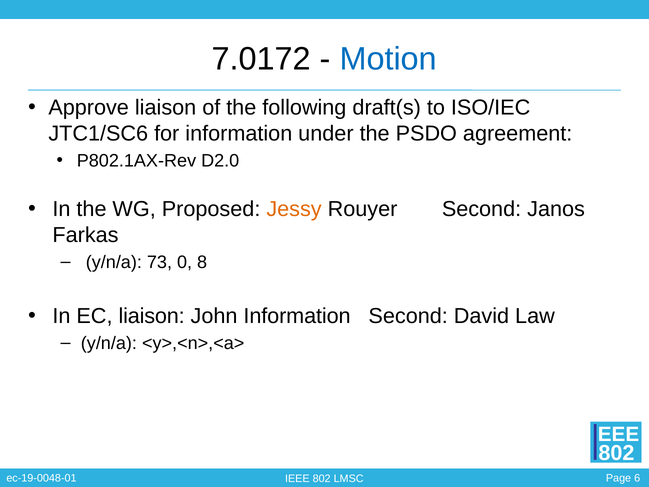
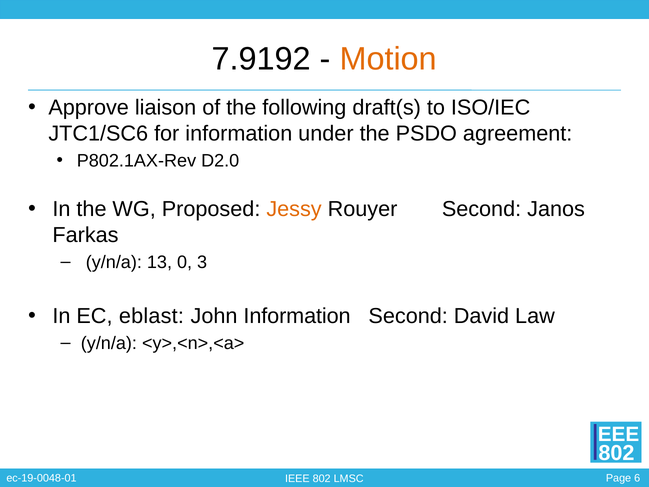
7.0172: 7.0172 -> 7.9192 (261, 59)
Motion colour: blue -> orange (388, 59)
73: 73 -> 13 (159, 262)
8: 8 -> 3 (202, 262)
EC liaison: liaison -> eblast (151, 316)
